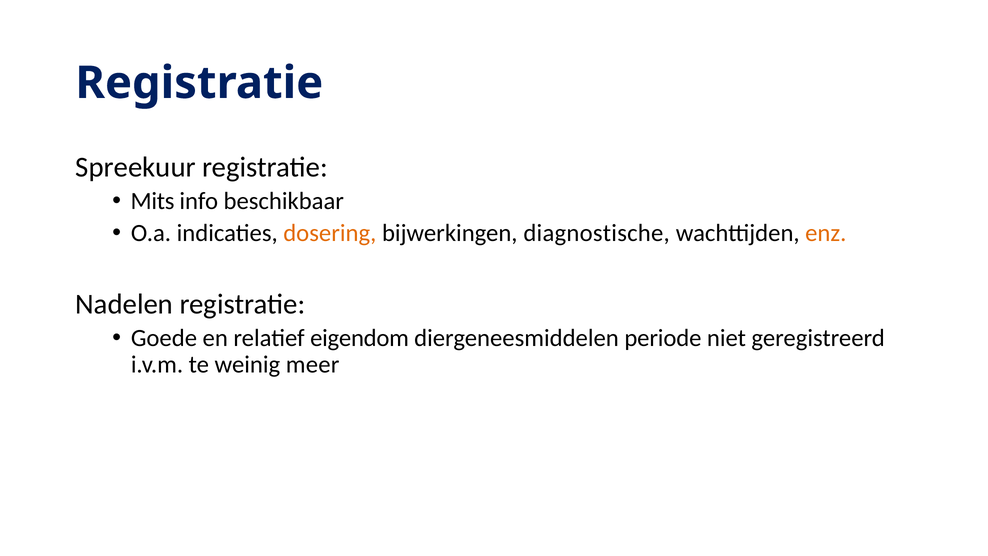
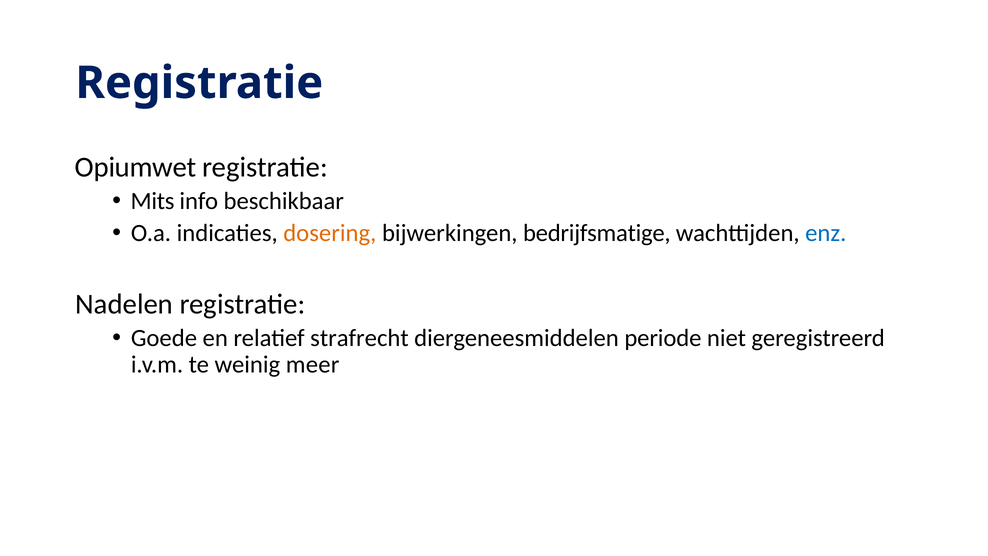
Spreekuur: Spreekuur -> Opiumwet (136, 167)
diagnostische: diagnostische -> bedrijfsmatige (597, 233)
enz colour: orange -> blue (826, 233)
eigendom: eigendom -> strafrecht (359, 338)
